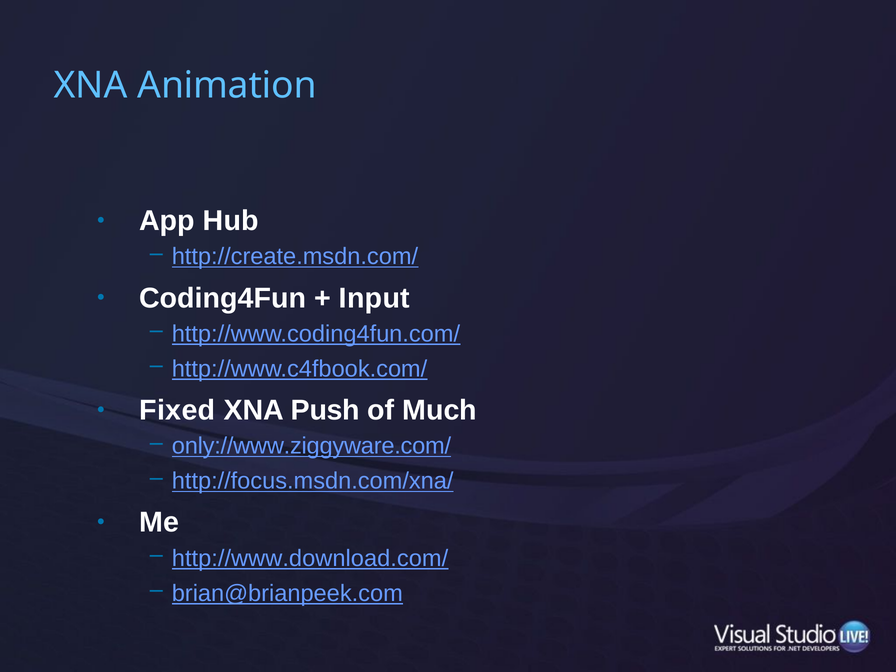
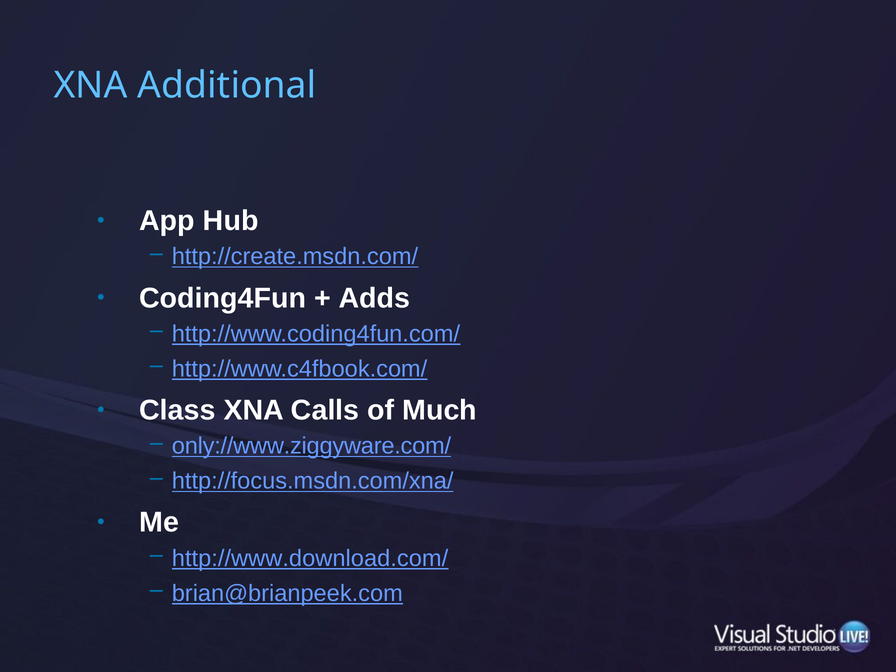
Animation: Animation -> Additional (227, 86)
Input: Input -> Adds (375, 298)
Fixed: Fixed -> Class (177, 410)
Push: Push -> Calls (325, 410)
